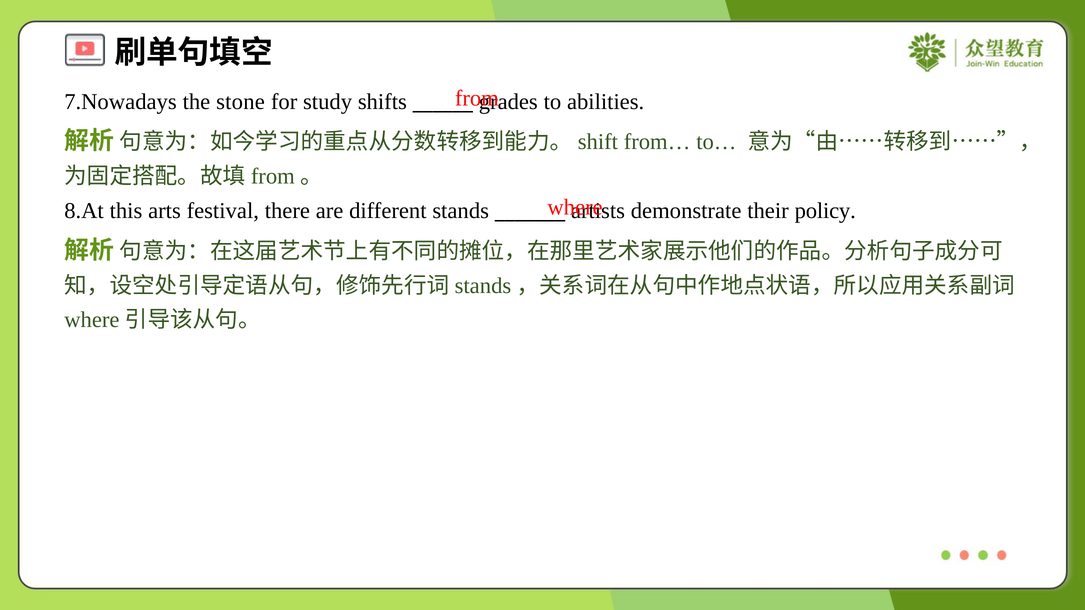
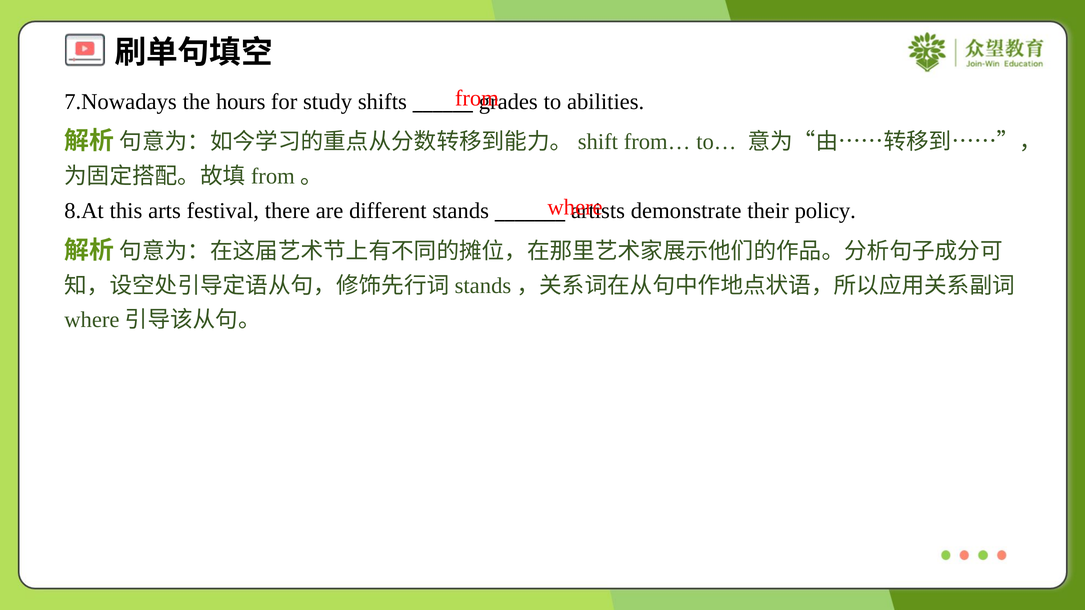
stone: stone -> hours (241, 102)
